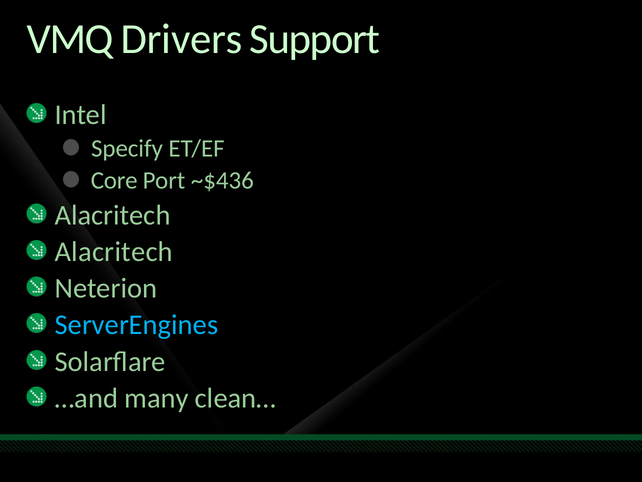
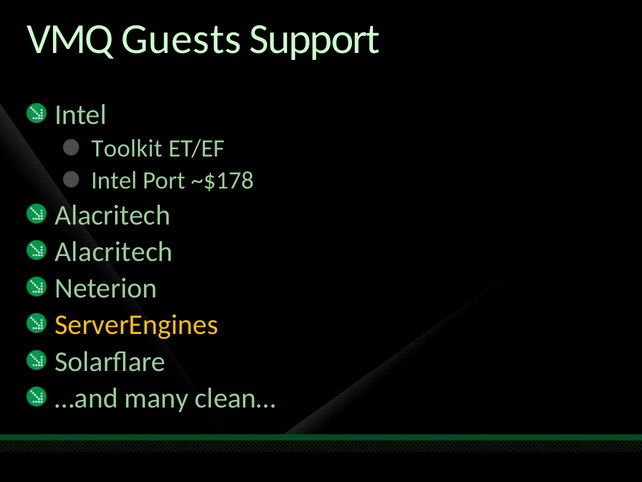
Drivers: Drivers -> Guests (181, 39)
Specify: Specify -> Toolkit (127, 148)
Core: Core -> Intel (114, 180)
~$436: ~$436 -> ~$178 (222, 180)
ServerEngines colour: light blue -> yellow (136, 325)
